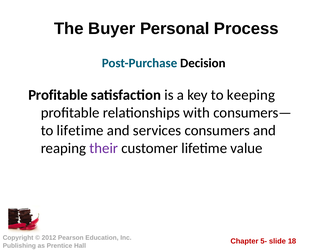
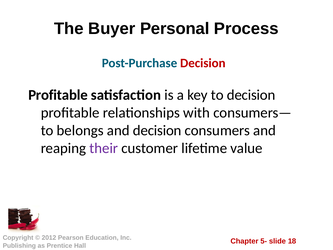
Decision colour: black -> red (203, 63)
to keeping: keeping -> decision (251, 95)
to lifetime: lifetime -> belongs (80, 130)
and services: services -> decision (157, 130)
